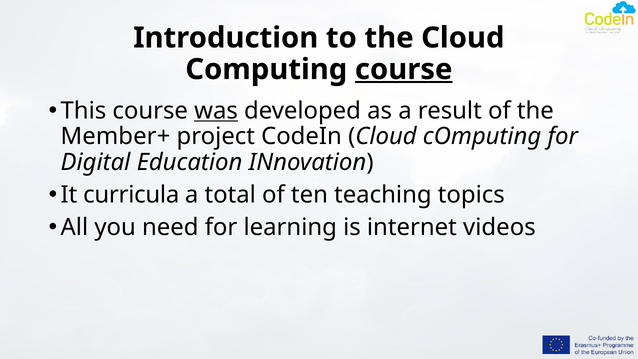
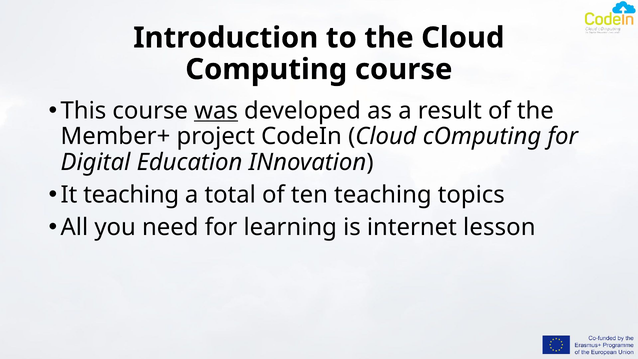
course underline: present -> none (404, 69)
It curricula: curricula -> teaching (131, 195)
videos: videos -> lesson (499, 227)
